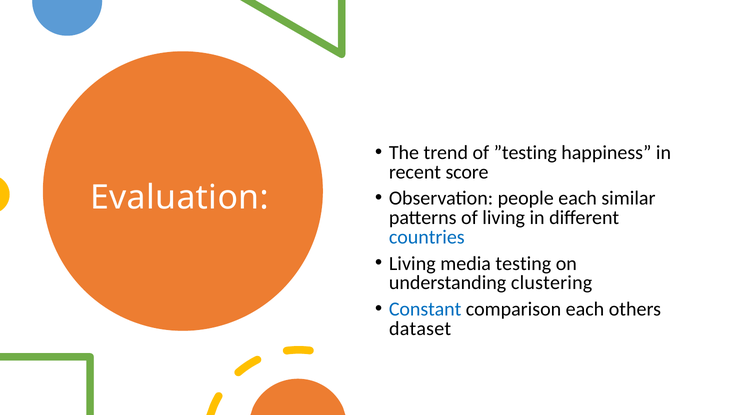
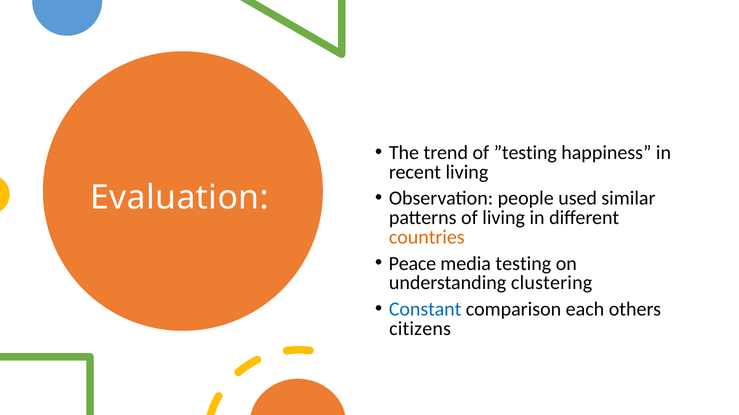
recent score: score -> living (467, 172)
people each: each -> used (578, 199)
countries colour: blue -> orange (427, 238)
Living: Living -> Peace (412, 264)
dataset: dataset -> citizens (420, 329)
